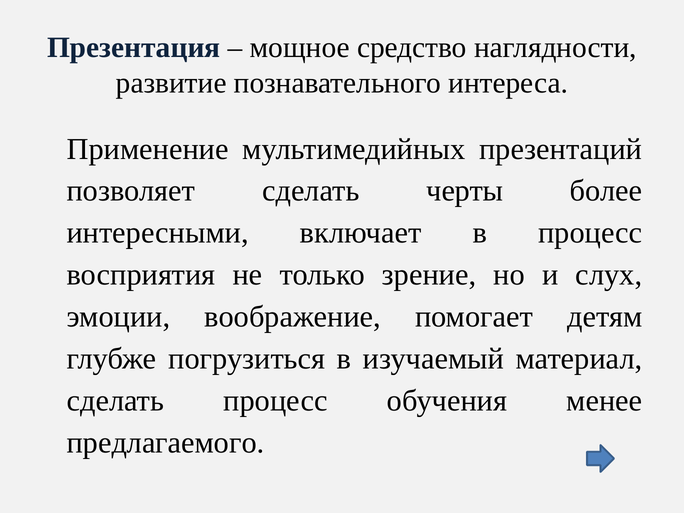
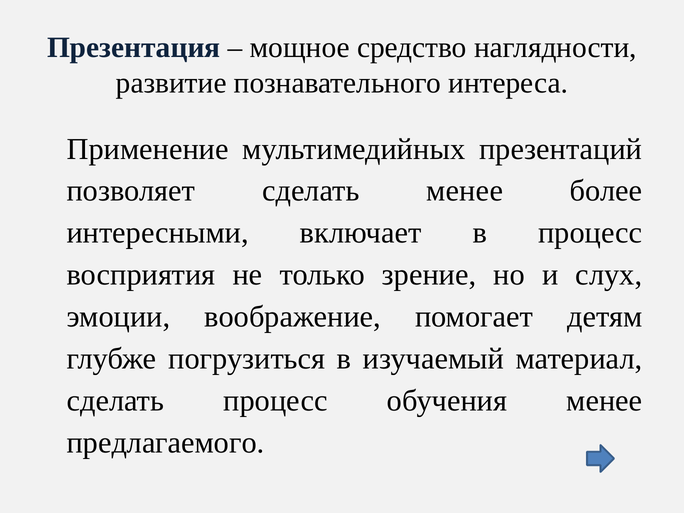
сделать черты: черты -> менее (465, 191)
